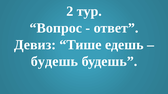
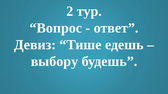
будешь: будешь -> выбору (54, 62)
